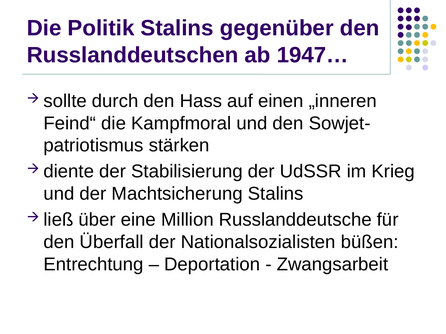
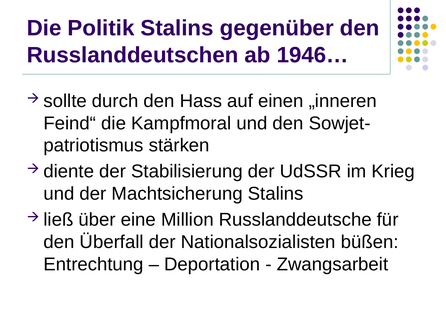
1947…: 1947… -> 1946… (313, 55)
